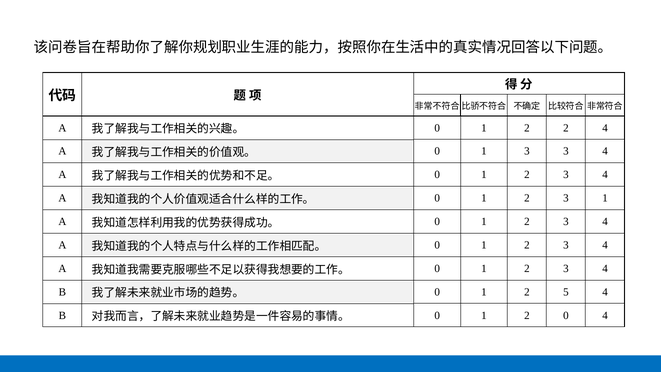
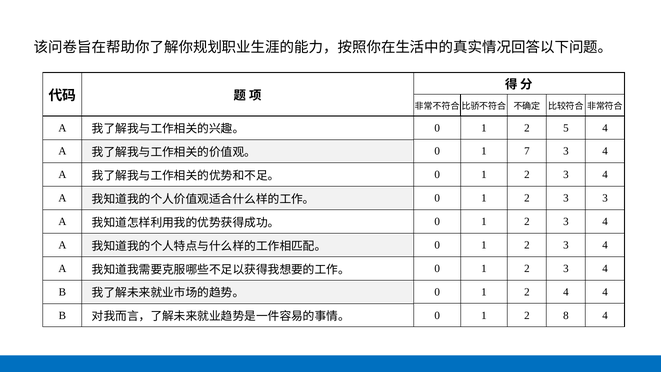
2 2: 2 -> 5 (566, 128)
1 3: 3 -> 7 (527, 151)
3 1: 1 -> 3 (605, 198)
2 5: 5 -> 4 (566, 292)
2 0: 0 -> 8 (566, 315)
